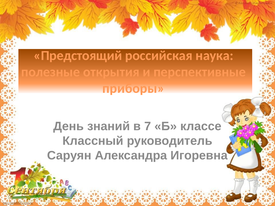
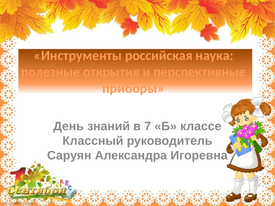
Предстоящий: Предстоящий -> Инструменты (78, 56)
